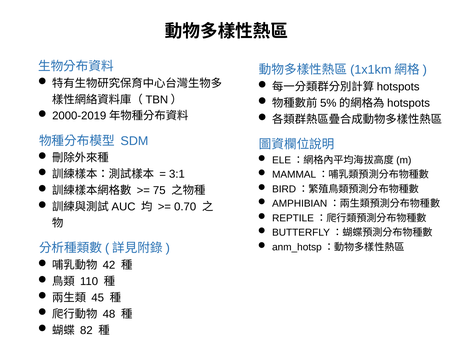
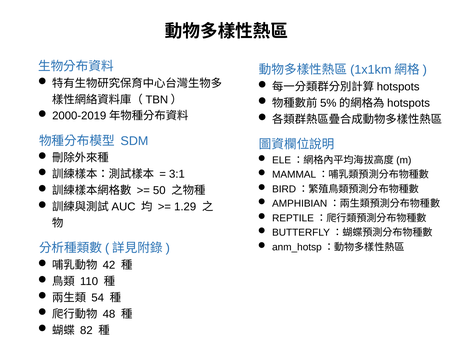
75: 75 -> 50 (159, 190)
0.70: 0.70 -> 1.29 (185, 207)
45: 45 -> 54 (98, 298)
